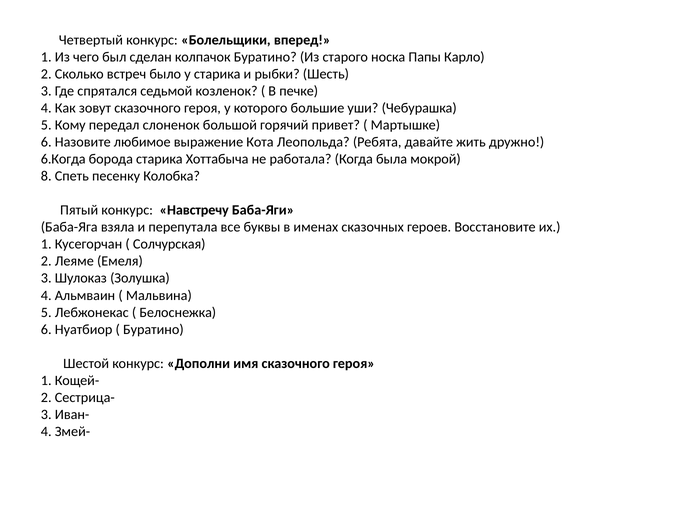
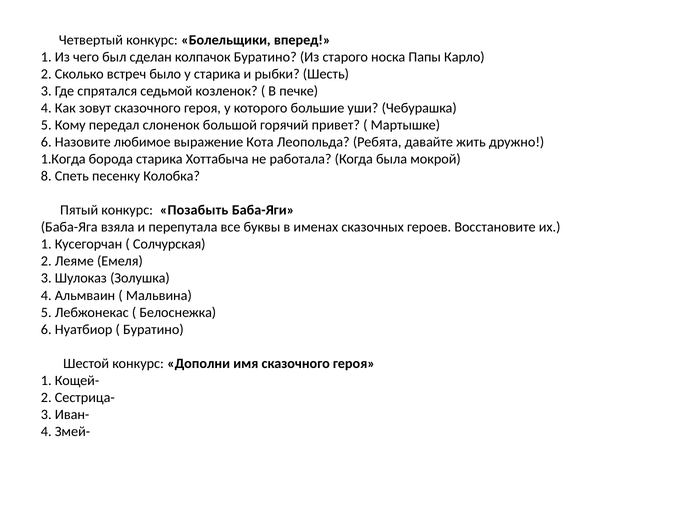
6.Когда: 6.Когда -> 1.Когда (63, 159)
Навстречу: Навстречу -> Позабыть (194, 210)
